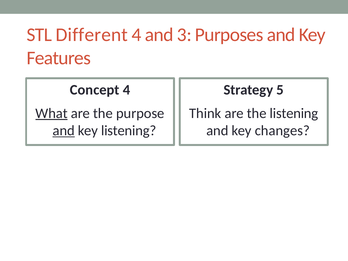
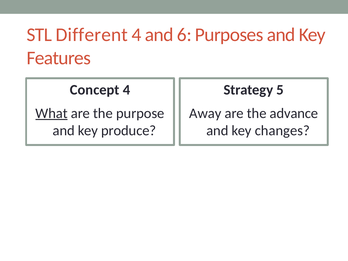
3: 3 -> 6 (184, 35)
Think: Think -> Away (205, 113)
the listening: listening -> advance (294, 113)
and underline: present -> none (64, 131)
key listening: listening -> produce (129, 131)
